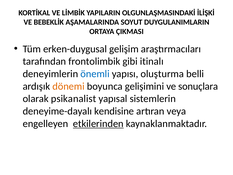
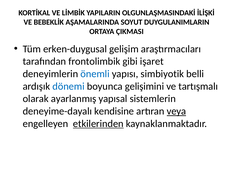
itinalı: itinalı -> işaret (152, 61)
oluşturma: oluşturma -> simbiyotik (162, 74)
dönemi colour: orange -> blue (69, 86)
sonuçlara: sonuçlara -> tartışmalı (198, 86)
psikanalist: psikanalist -> ayarlanmış (74, 99)
veya underline: none -> present (176, 111)
